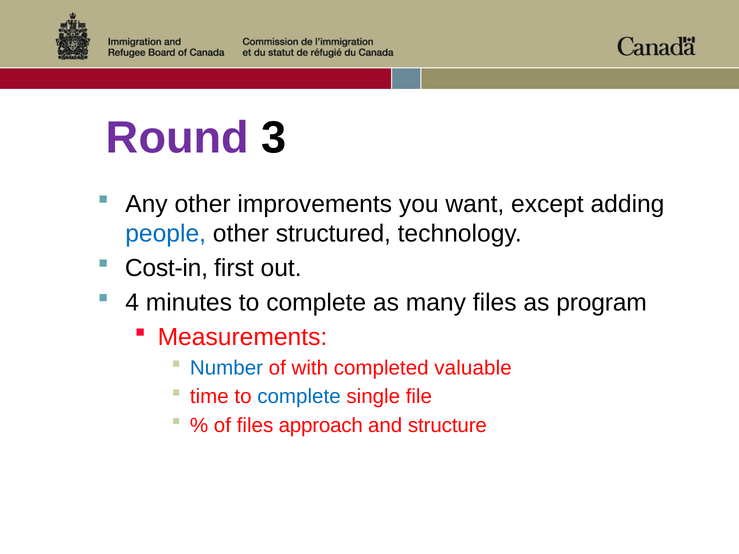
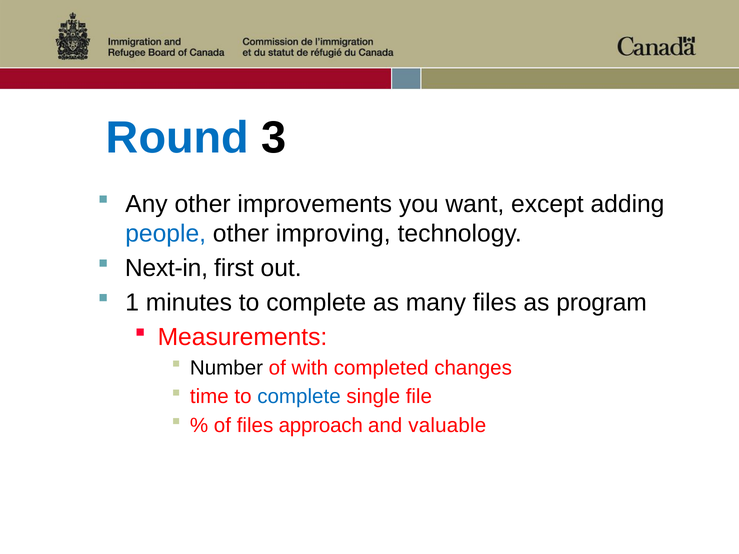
Round colour: purple -> blue (177, 138)
structured: structured -> improving (333, 234)
Cost-in: Cost-in -> Next-in (166, 268)
4: 4 -> 1 (132, 303)
Number colour: blue -> black (226, 368)
valuable: valuable -> changes (473, 368)
structure: structure -> valuable (447, 426)
